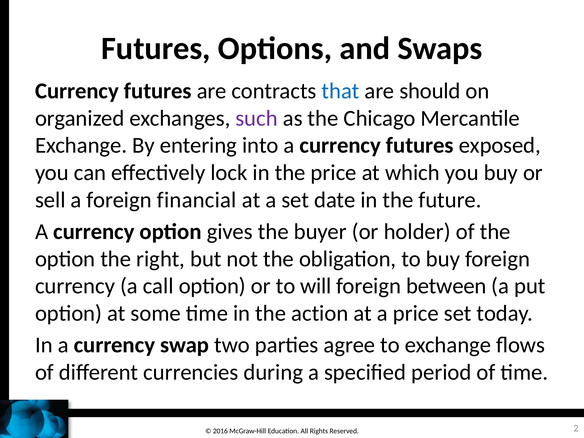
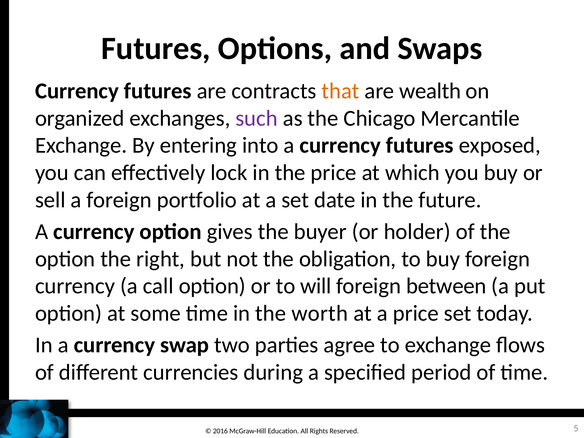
that colour: blue -> orange (341, 91)
should: should -> wealth (430, 91)
financial: financial -> portfolio (197, 200)
action: action -> worth (320, 313)
2: 2 -> 5 (576, 428)
